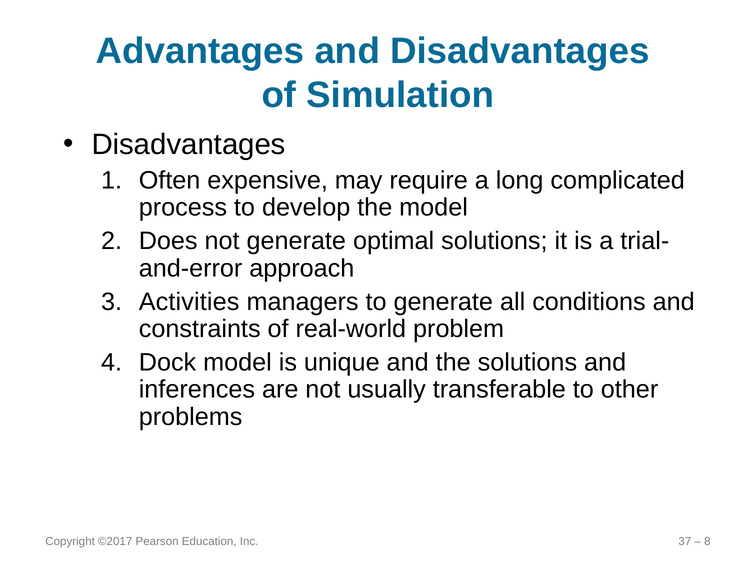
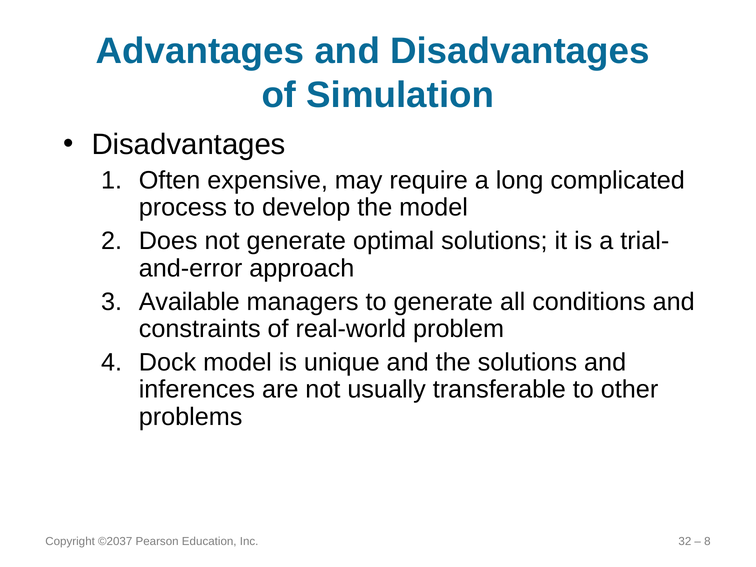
Activities: Activities -> Available (189, 302)
©2017: ©2017 -> ©2037 (115, 541)
37: 37 -> 32 (685, 541)
